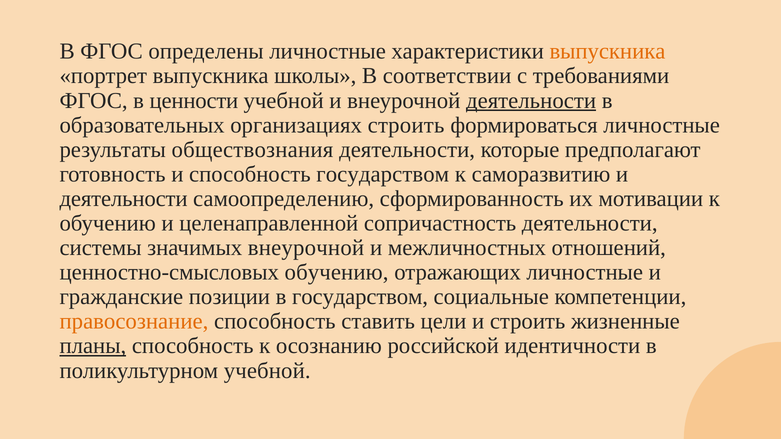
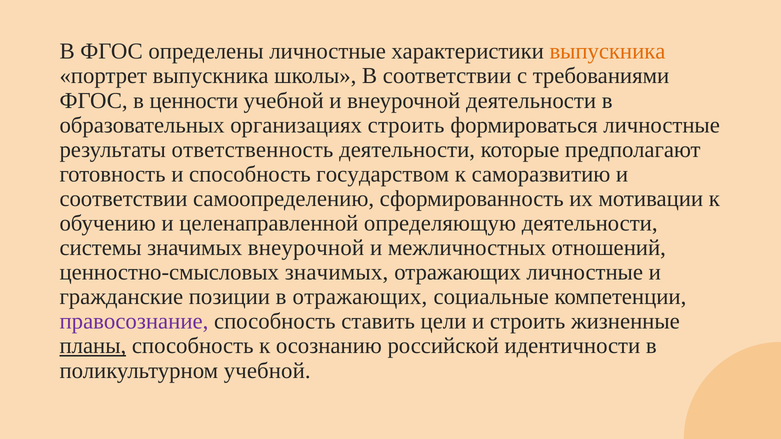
деятельности underline: present -> none (531, 101)
обществознания: обществознания -> ответственность (252, 150)
деятельности: деятельности -> соответствии (124, 199)
сопричастность: сопричастность -> определяющую (440, 223)
ценностно-смысловых обучению: обучению -> значимых (337, 273)
в государством: государством -> отражающих (360, 297)
правосознание colour: orange -> purple (134, 322)
